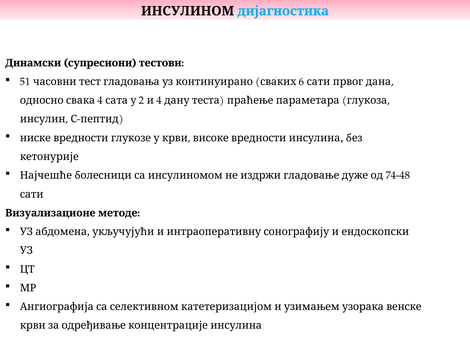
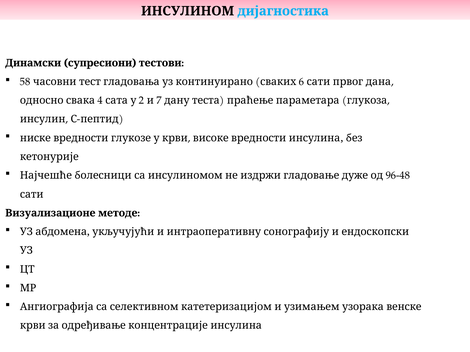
51: 51 -> 58 (25, 82)
2 4: 4 -> 7 (159, 101)
74-48: 74-48 -> 96-48 (398, 176)
